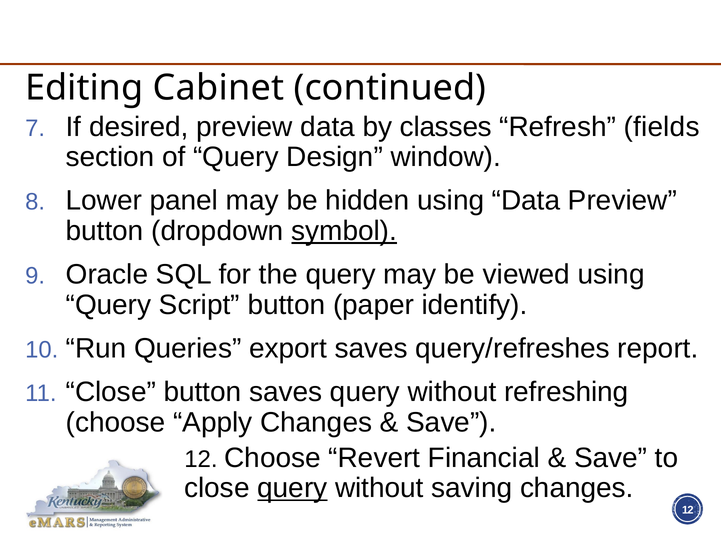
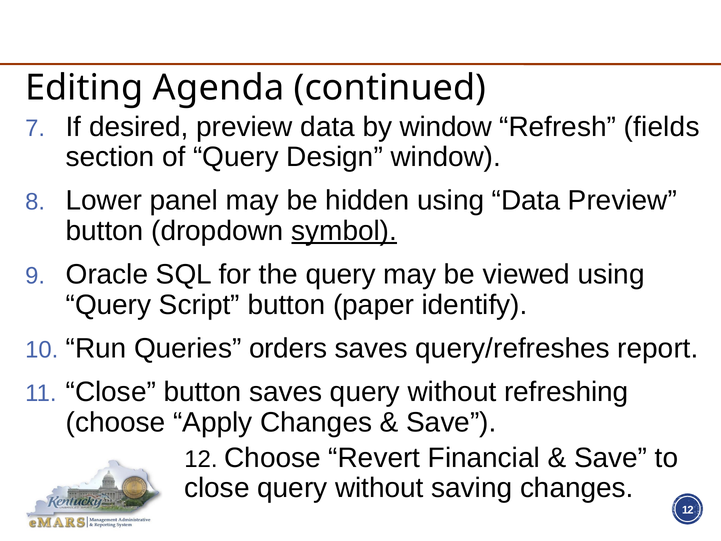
Cabinet: Cabinet -> Agenda (219, 88)
by classes: classes -> window (446, 127)
export: export -> orders (288, 348)
query underline: present -> none (292, 488)
